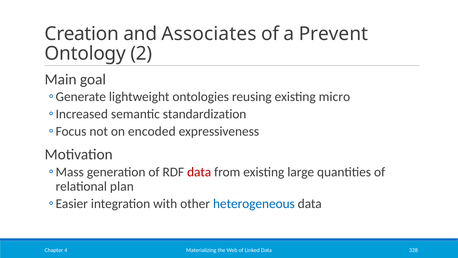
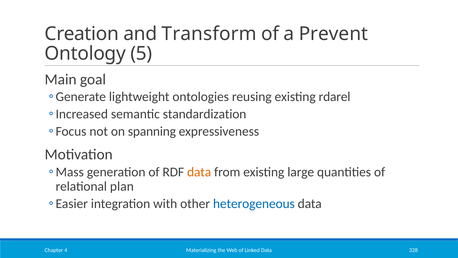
Associates: Associates -> Transform (209, 34)
2: 2 -> 5 (141, 53)
micro: micro -> rdarel (335, 97)
encoded: encoded -> spanning (152, 131)
data colour: red -> orange (199, 172)
